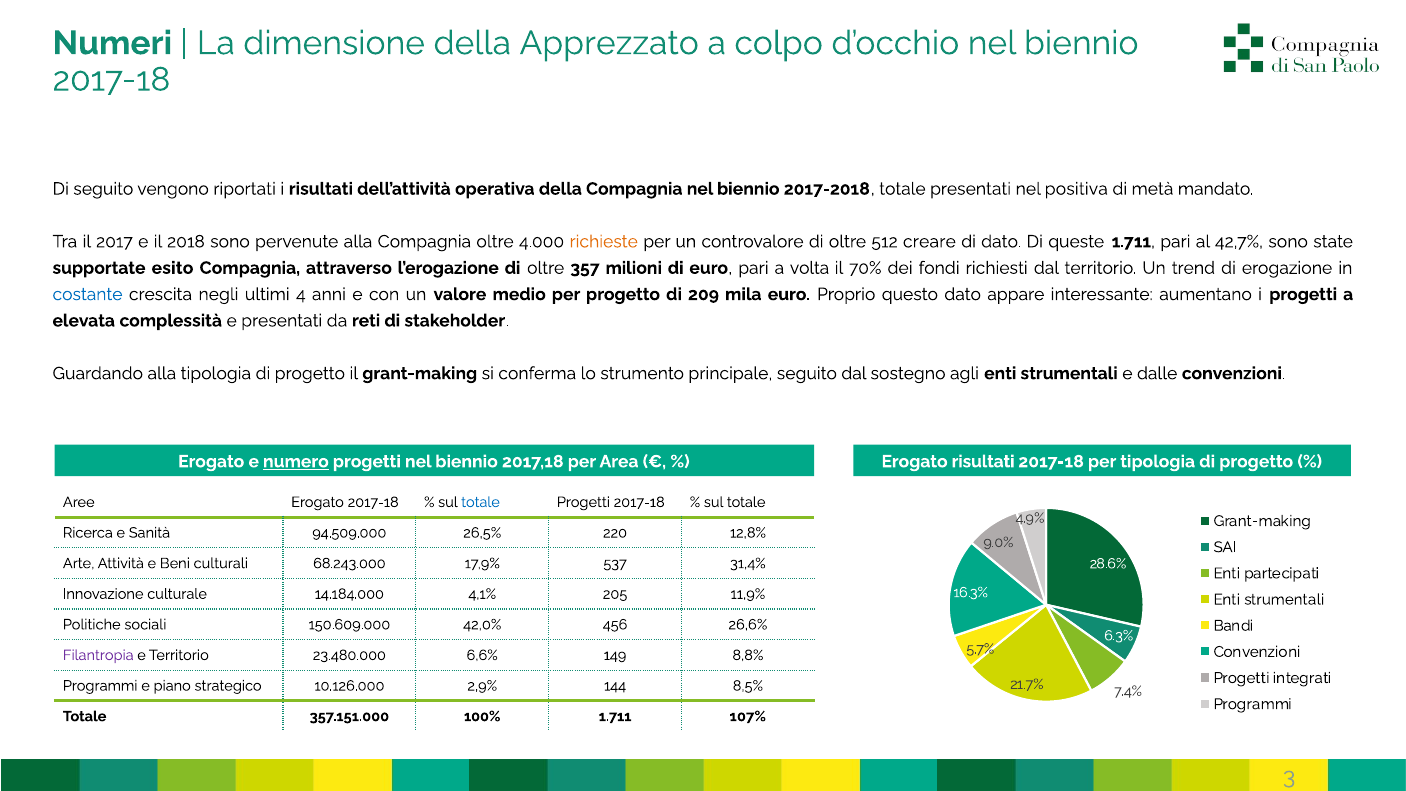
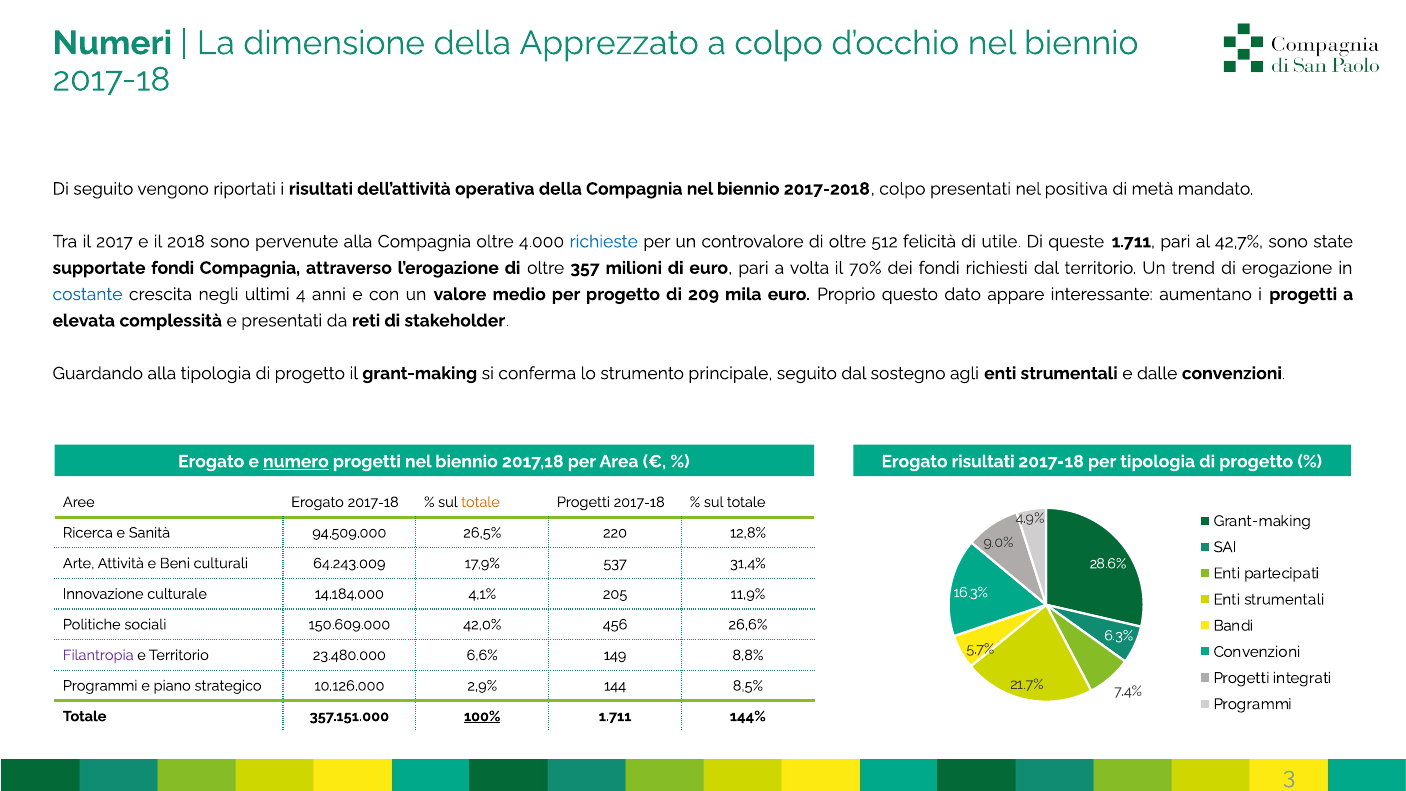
2017-2018 totale: totale -> colpo (902, 189)
richieste colour: orange -> blue (604, 242)
creare: creare -> felicità (929, 242)
di dato: dato -> utile (1001, 242)
supportate esito: esito -> fondi (173, 268)
totale colour: blue -> orange (480, 502)
68.243.000: 68.243.000 -> 64.243.009 (349, 563)
100% underline: none -> present (482, 716)
107%: 107% -> 144% (748, 716)
